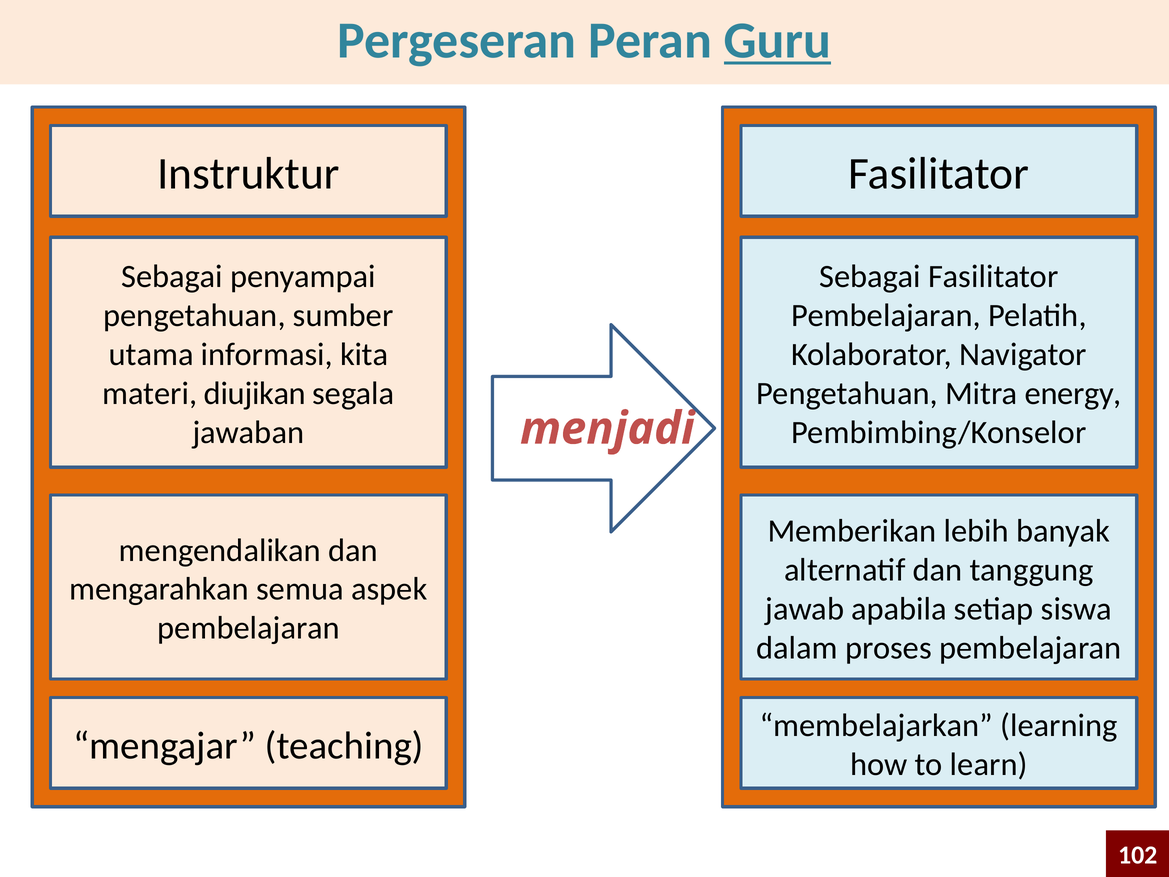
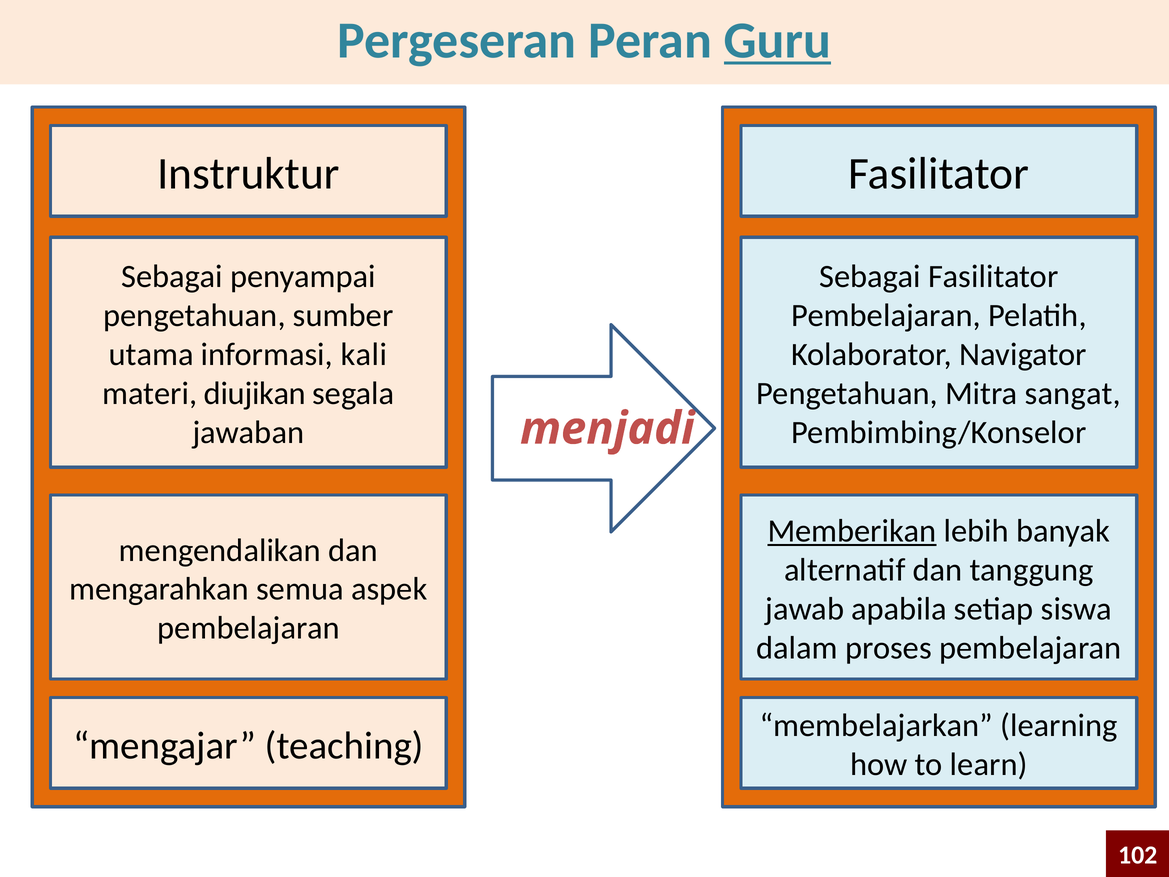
kita: kita -> kali (364, 354)
energy: energy -> sangat (1073, 393)
Memberikan underline: none -> present (852, 531)
